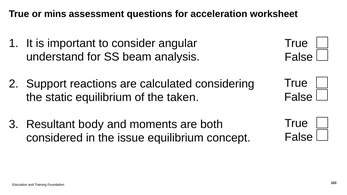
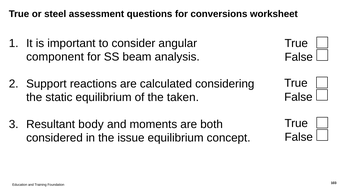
mins: mins -> steel (55, 14)
acceleration: acceleration -> conversions (219, 14)
understand: understand -> component (55, 57)
